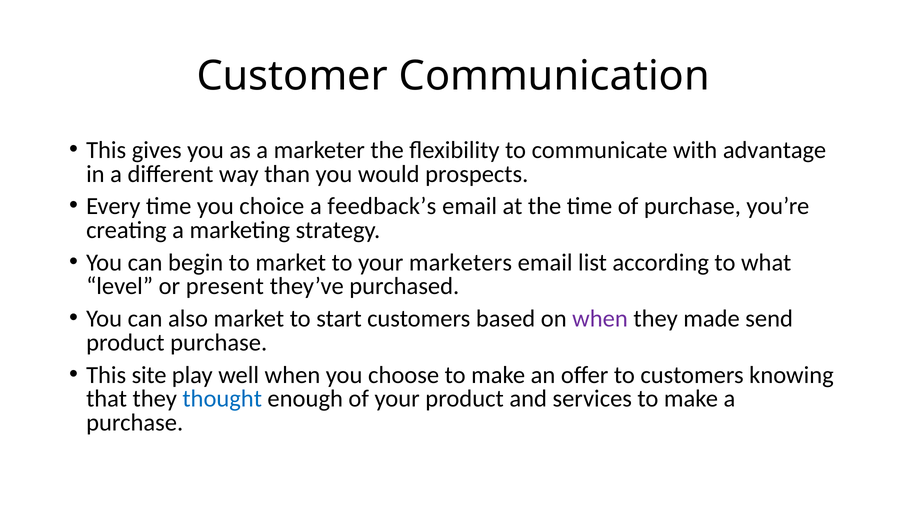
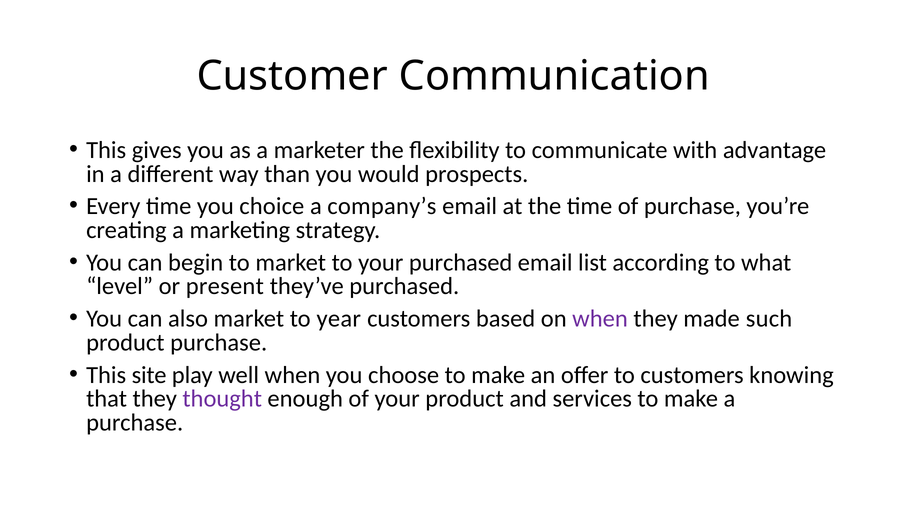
feedback’s: feedback’s -> company’s (382, 206)
your marketers: marketers -> purchased (461, 263)
start: start -> year (339, 319)
send: send -> such (769, 319)
thought colour: blue -> purple (222, 399)
